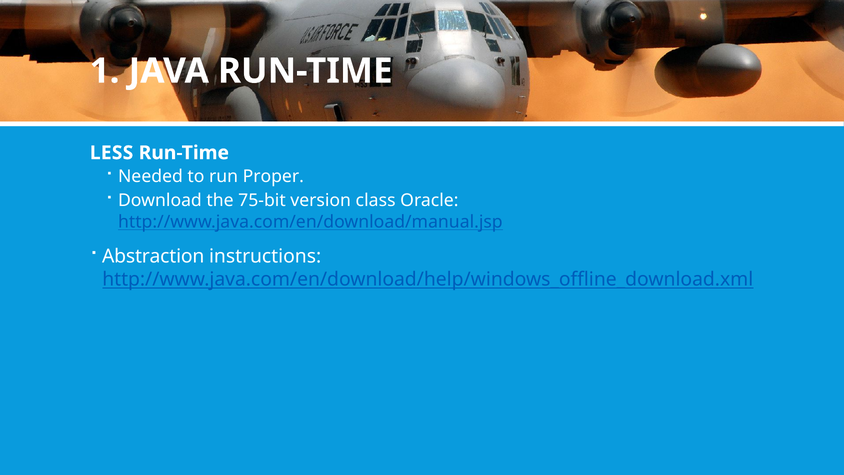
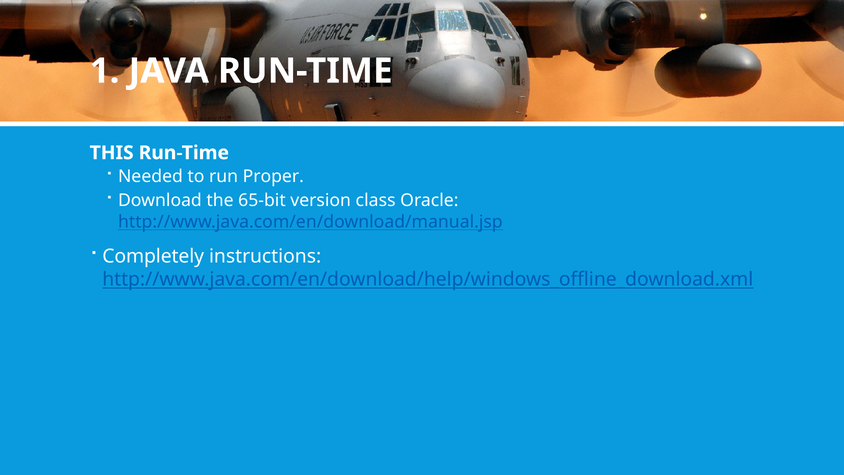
LESS: LESS -> THIS (112, 153)
75-bit: 75-bit -> 65-bit (262, 201)
Abstraction: Abstraction -> Completely (153, 256)
